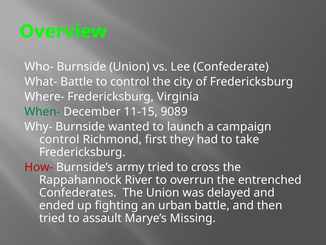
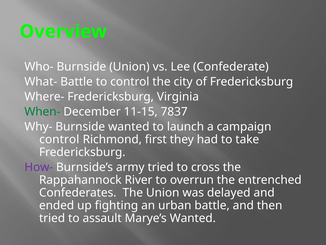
9089: 9089 -> 7837 (174, 112)
How- colour: red -> purple (39, 167)
Marye’s Missing: Missing -> Wanted (193, 218)
